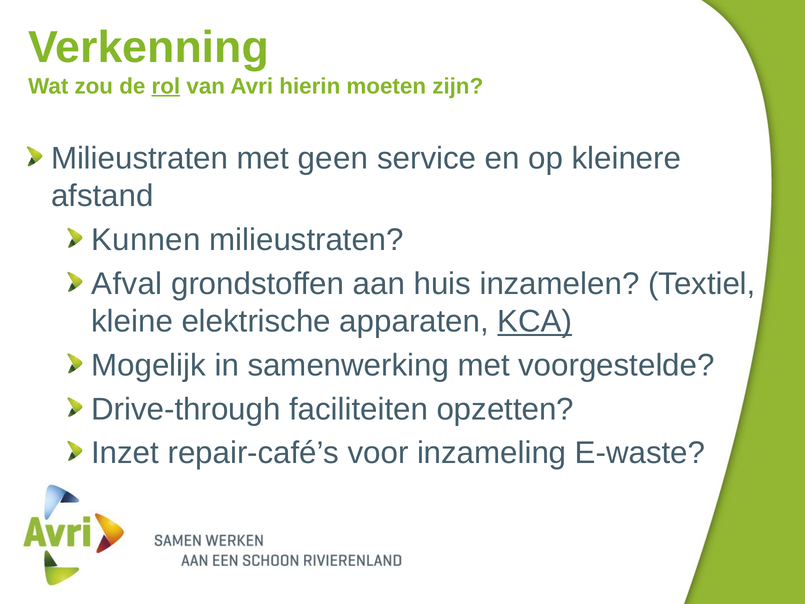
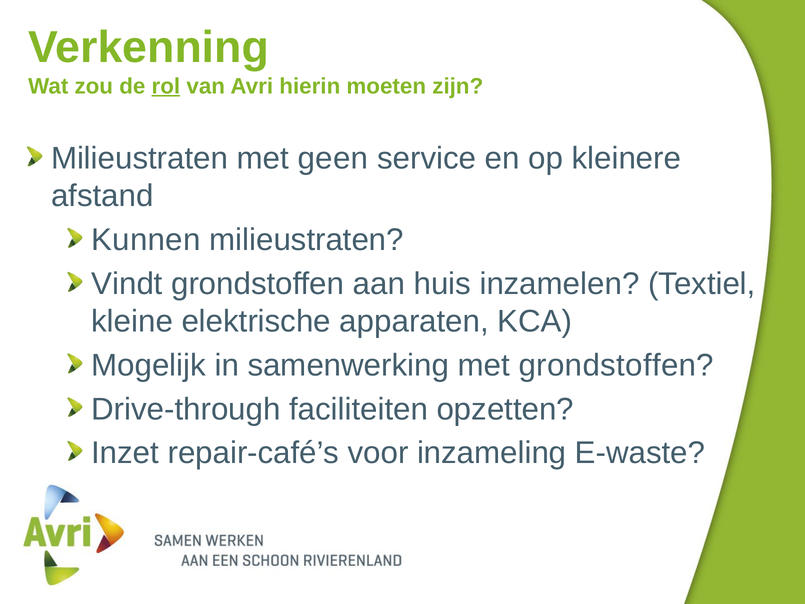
Afval: Afval -> Vindt (127, 284)
KCA underline: present -> none (535, 321)
met voorgestelde: voorgestelde -> grondstoffen (616, 365)
